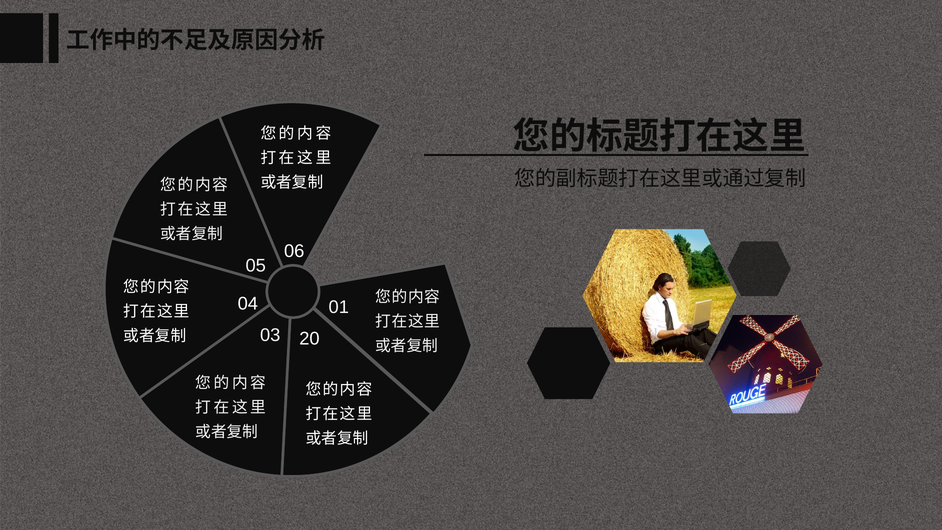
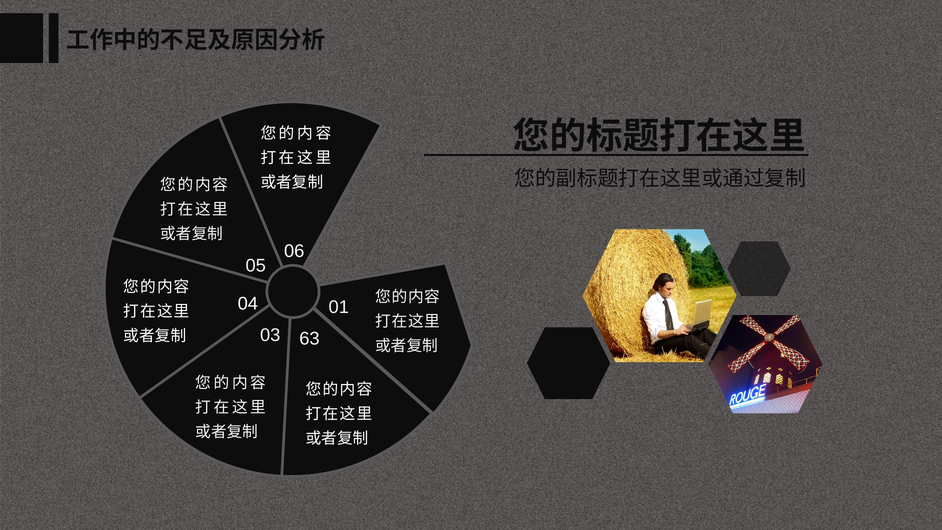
20: 20 -> 63 (309, 338)
